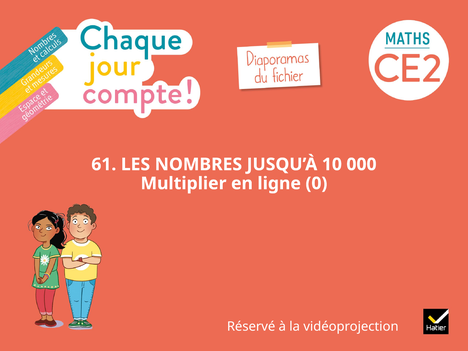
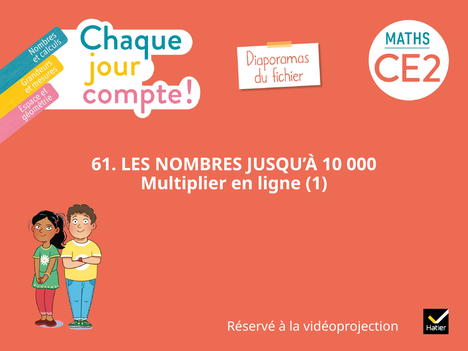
0: 0 -> 1 (316, 183)
